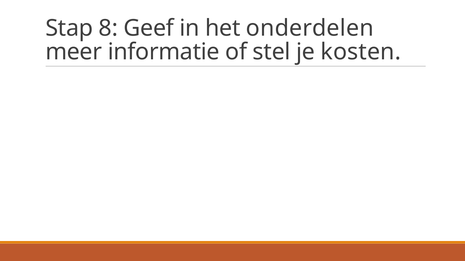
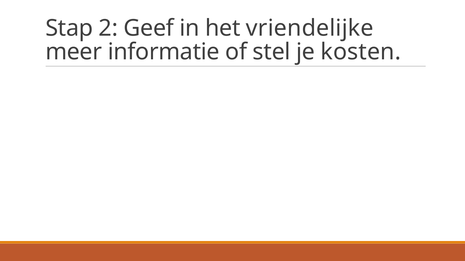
8: 8 -> 2 (108, 28)
onderdelen: onderdelen -> vriendelijke (310, 28)
